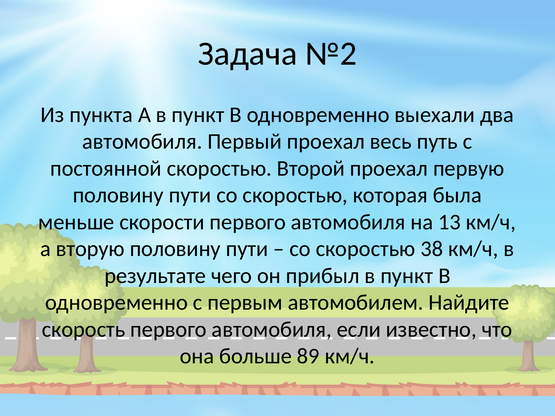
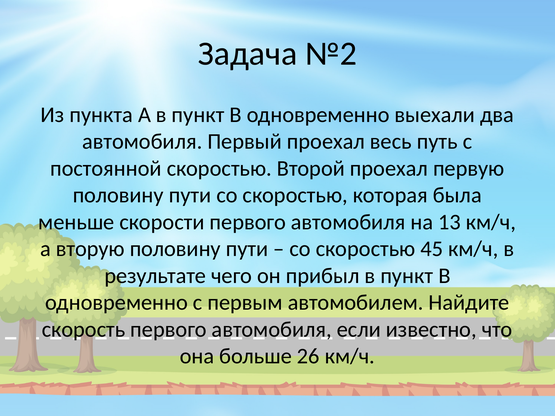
38: 38 -> 45 (432, 249)
89: 89 -> 26 (308, 356)
